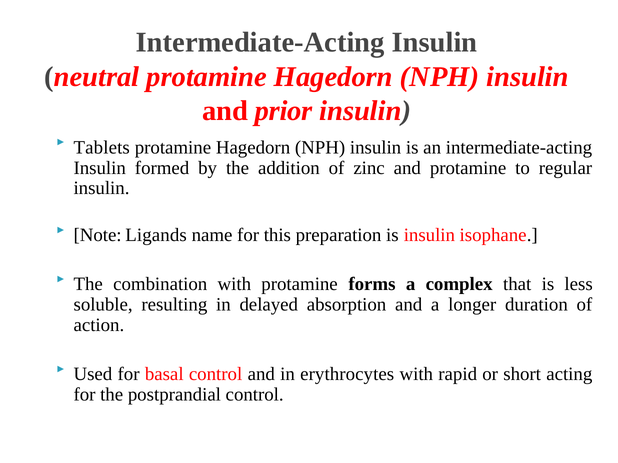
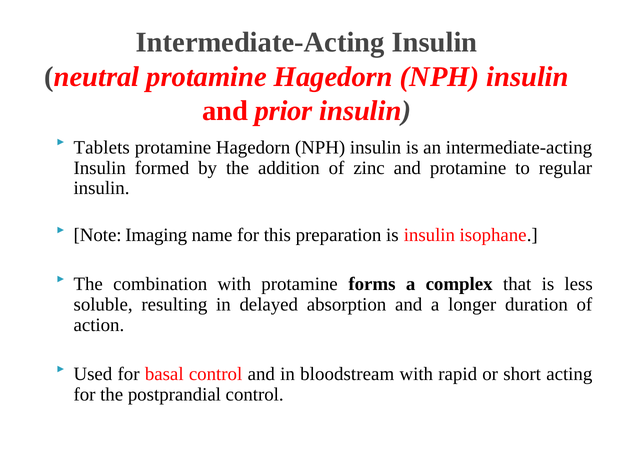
Ligands: Ligands -> Imaging (156, 235)
erythrocytes: erythrocytes -> bloodstream (347, 374)
